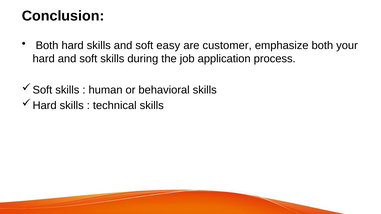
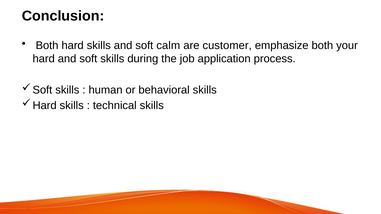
easy: easy -> calm (168, 46)
